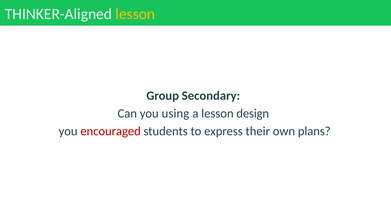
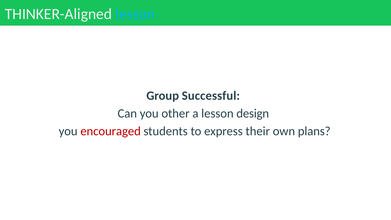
lesson colour: yellow -> light blue (135, 14)
Secondary: Secondary -> Successful (211, 96)
using: using -> other (176, 113)
